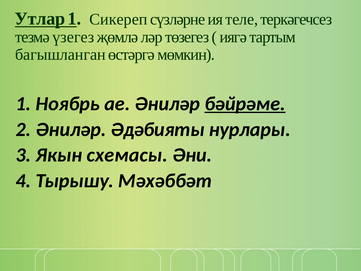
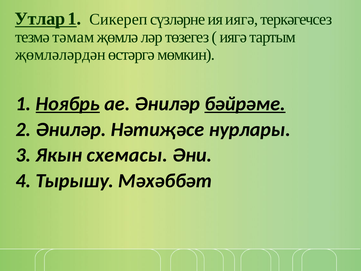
ия теле: теле -> иягә (242, 19)
үзегез: үзегез -> тәмам (73, 37)
багышланган: багышланган -> җөмләләрдән (60, 54)
Ноябрь underline: none -> present (68, 104)
Әдәбияты: Әдәбияты -> Нәтиҗәсе (158, 129)
